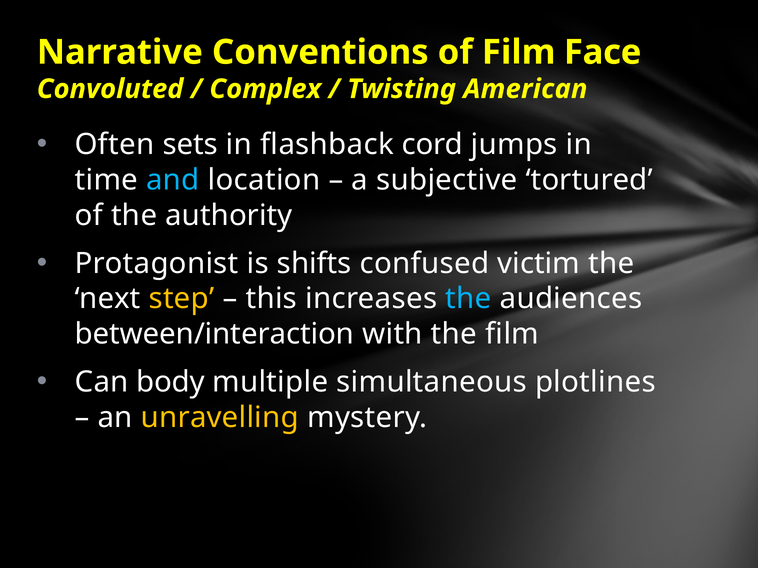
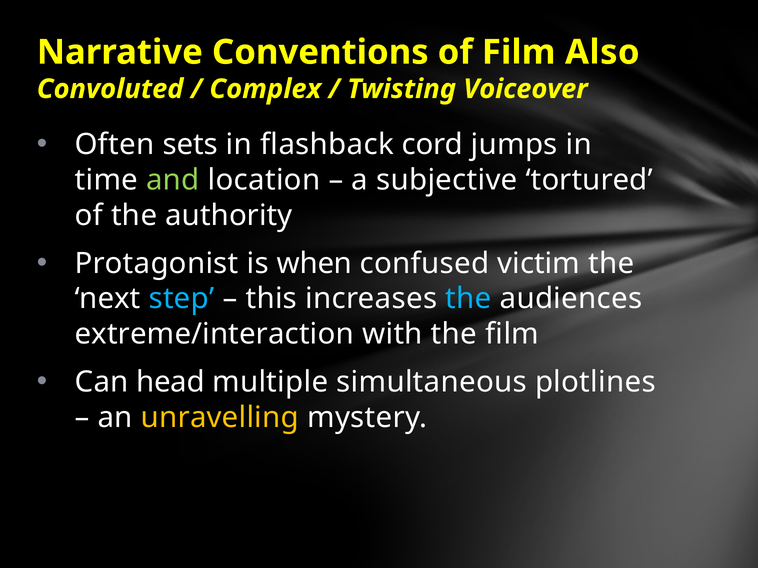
Face: Face -> Also (602, 52)
American: American -> Voiceover (526, 89)
and colour: light blue -> light green (173, 180)
shifts: shifts -> when (314, 264)
step colour: yellow -> light blue (182, 299)
between/interaction: between/interaction -> extreme/interaction (214, 334)
body: body -> head (171, 382)
